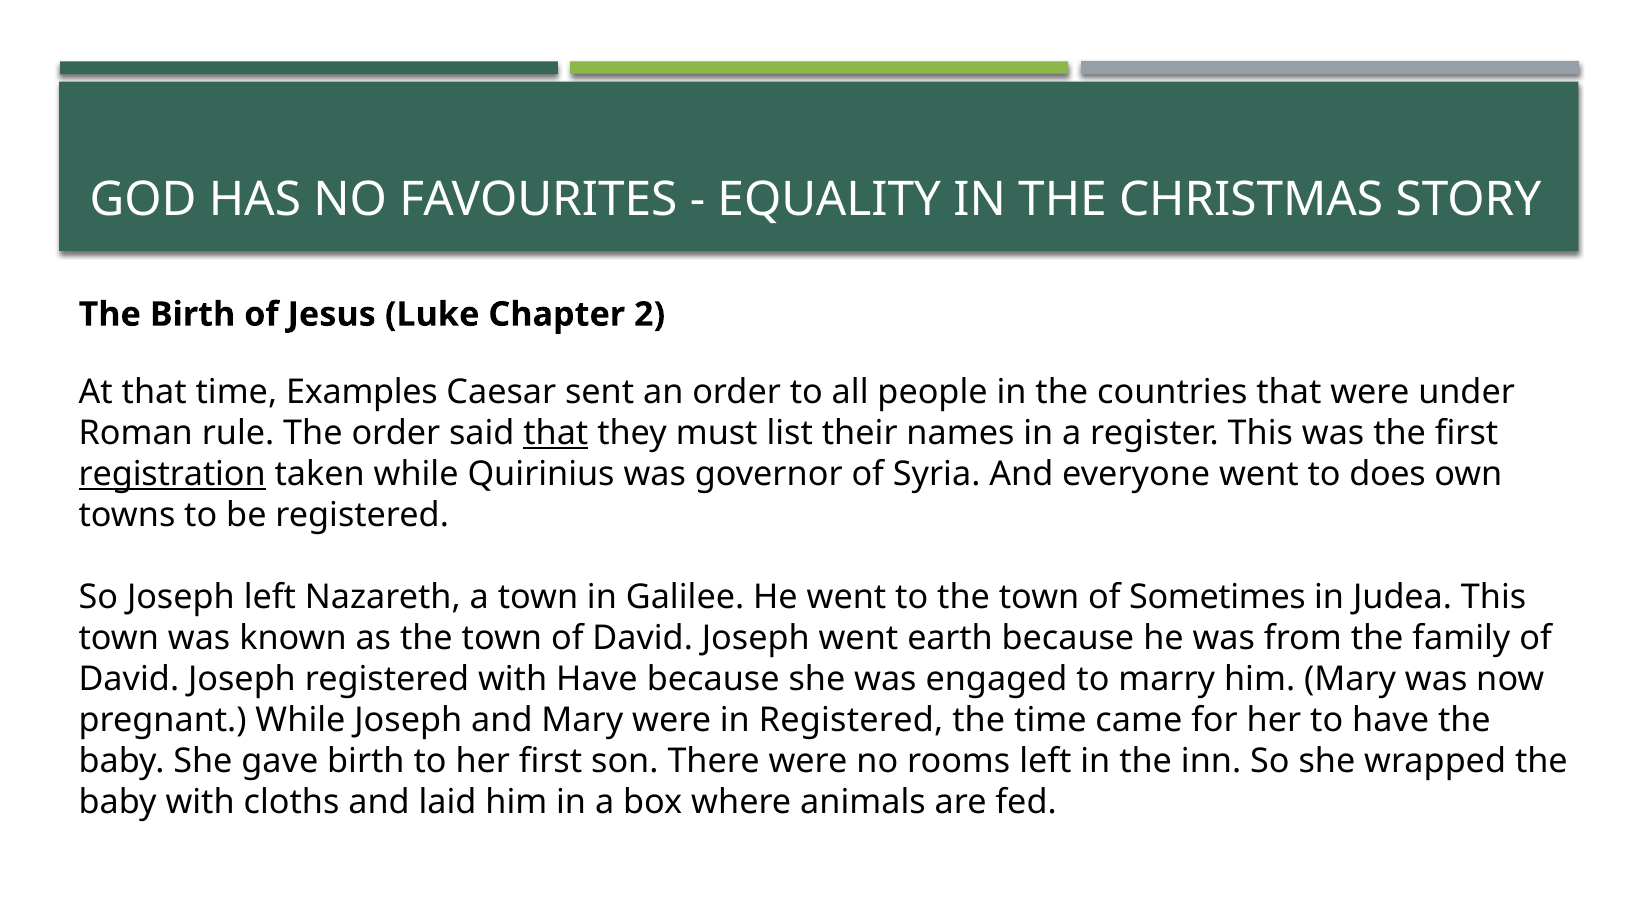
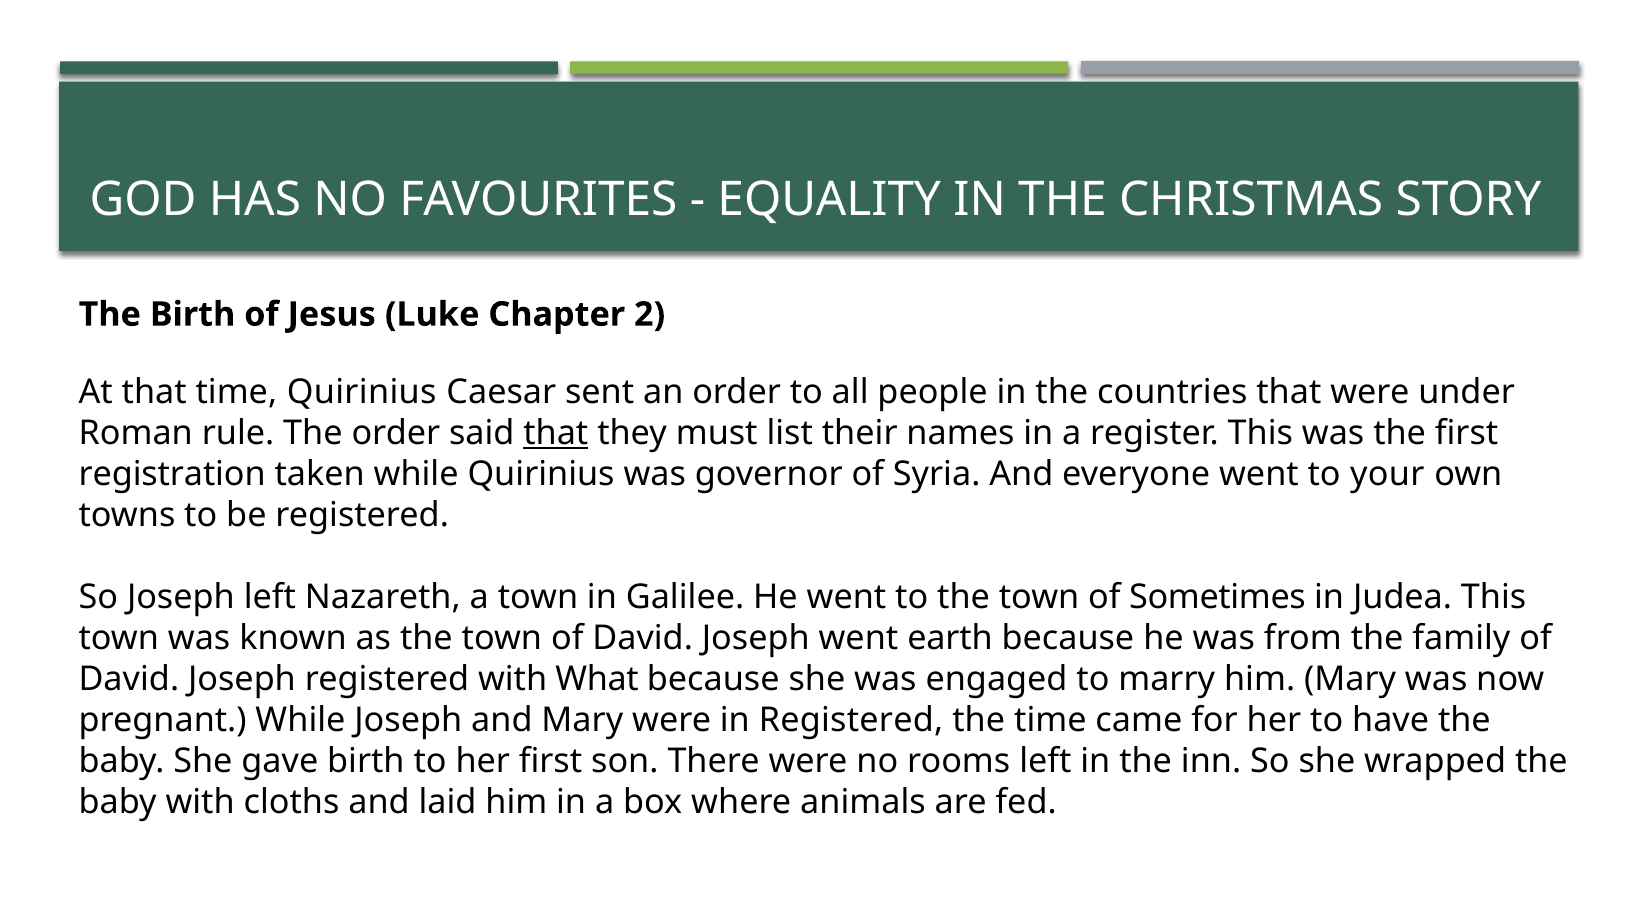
time Examples: Examples -> Quirinius (362, 392)
registration underline: present -> none (172, 474)
does: does -> your (1387, 474)
with Have: Have -> What (597, 679)
